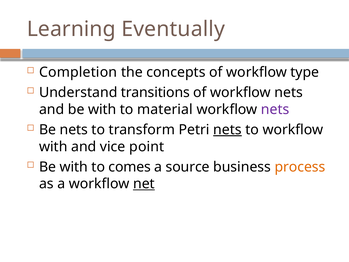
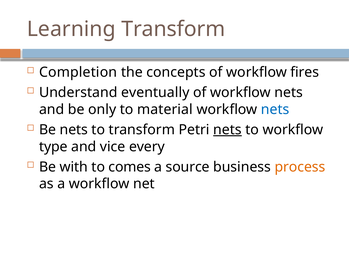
Learning Eventually: Eventually -> Transform (173, 29)
type: type -> fires (305, 72)
transitions: transitions -> eventually (155, 92)
and be with: with -> only (102, 109)
nets colour: purple -> blue (275, 109)
with: with -> type (53, 146)
point: point -> every (147, 146)
net underline: present -> none (144, 184)
